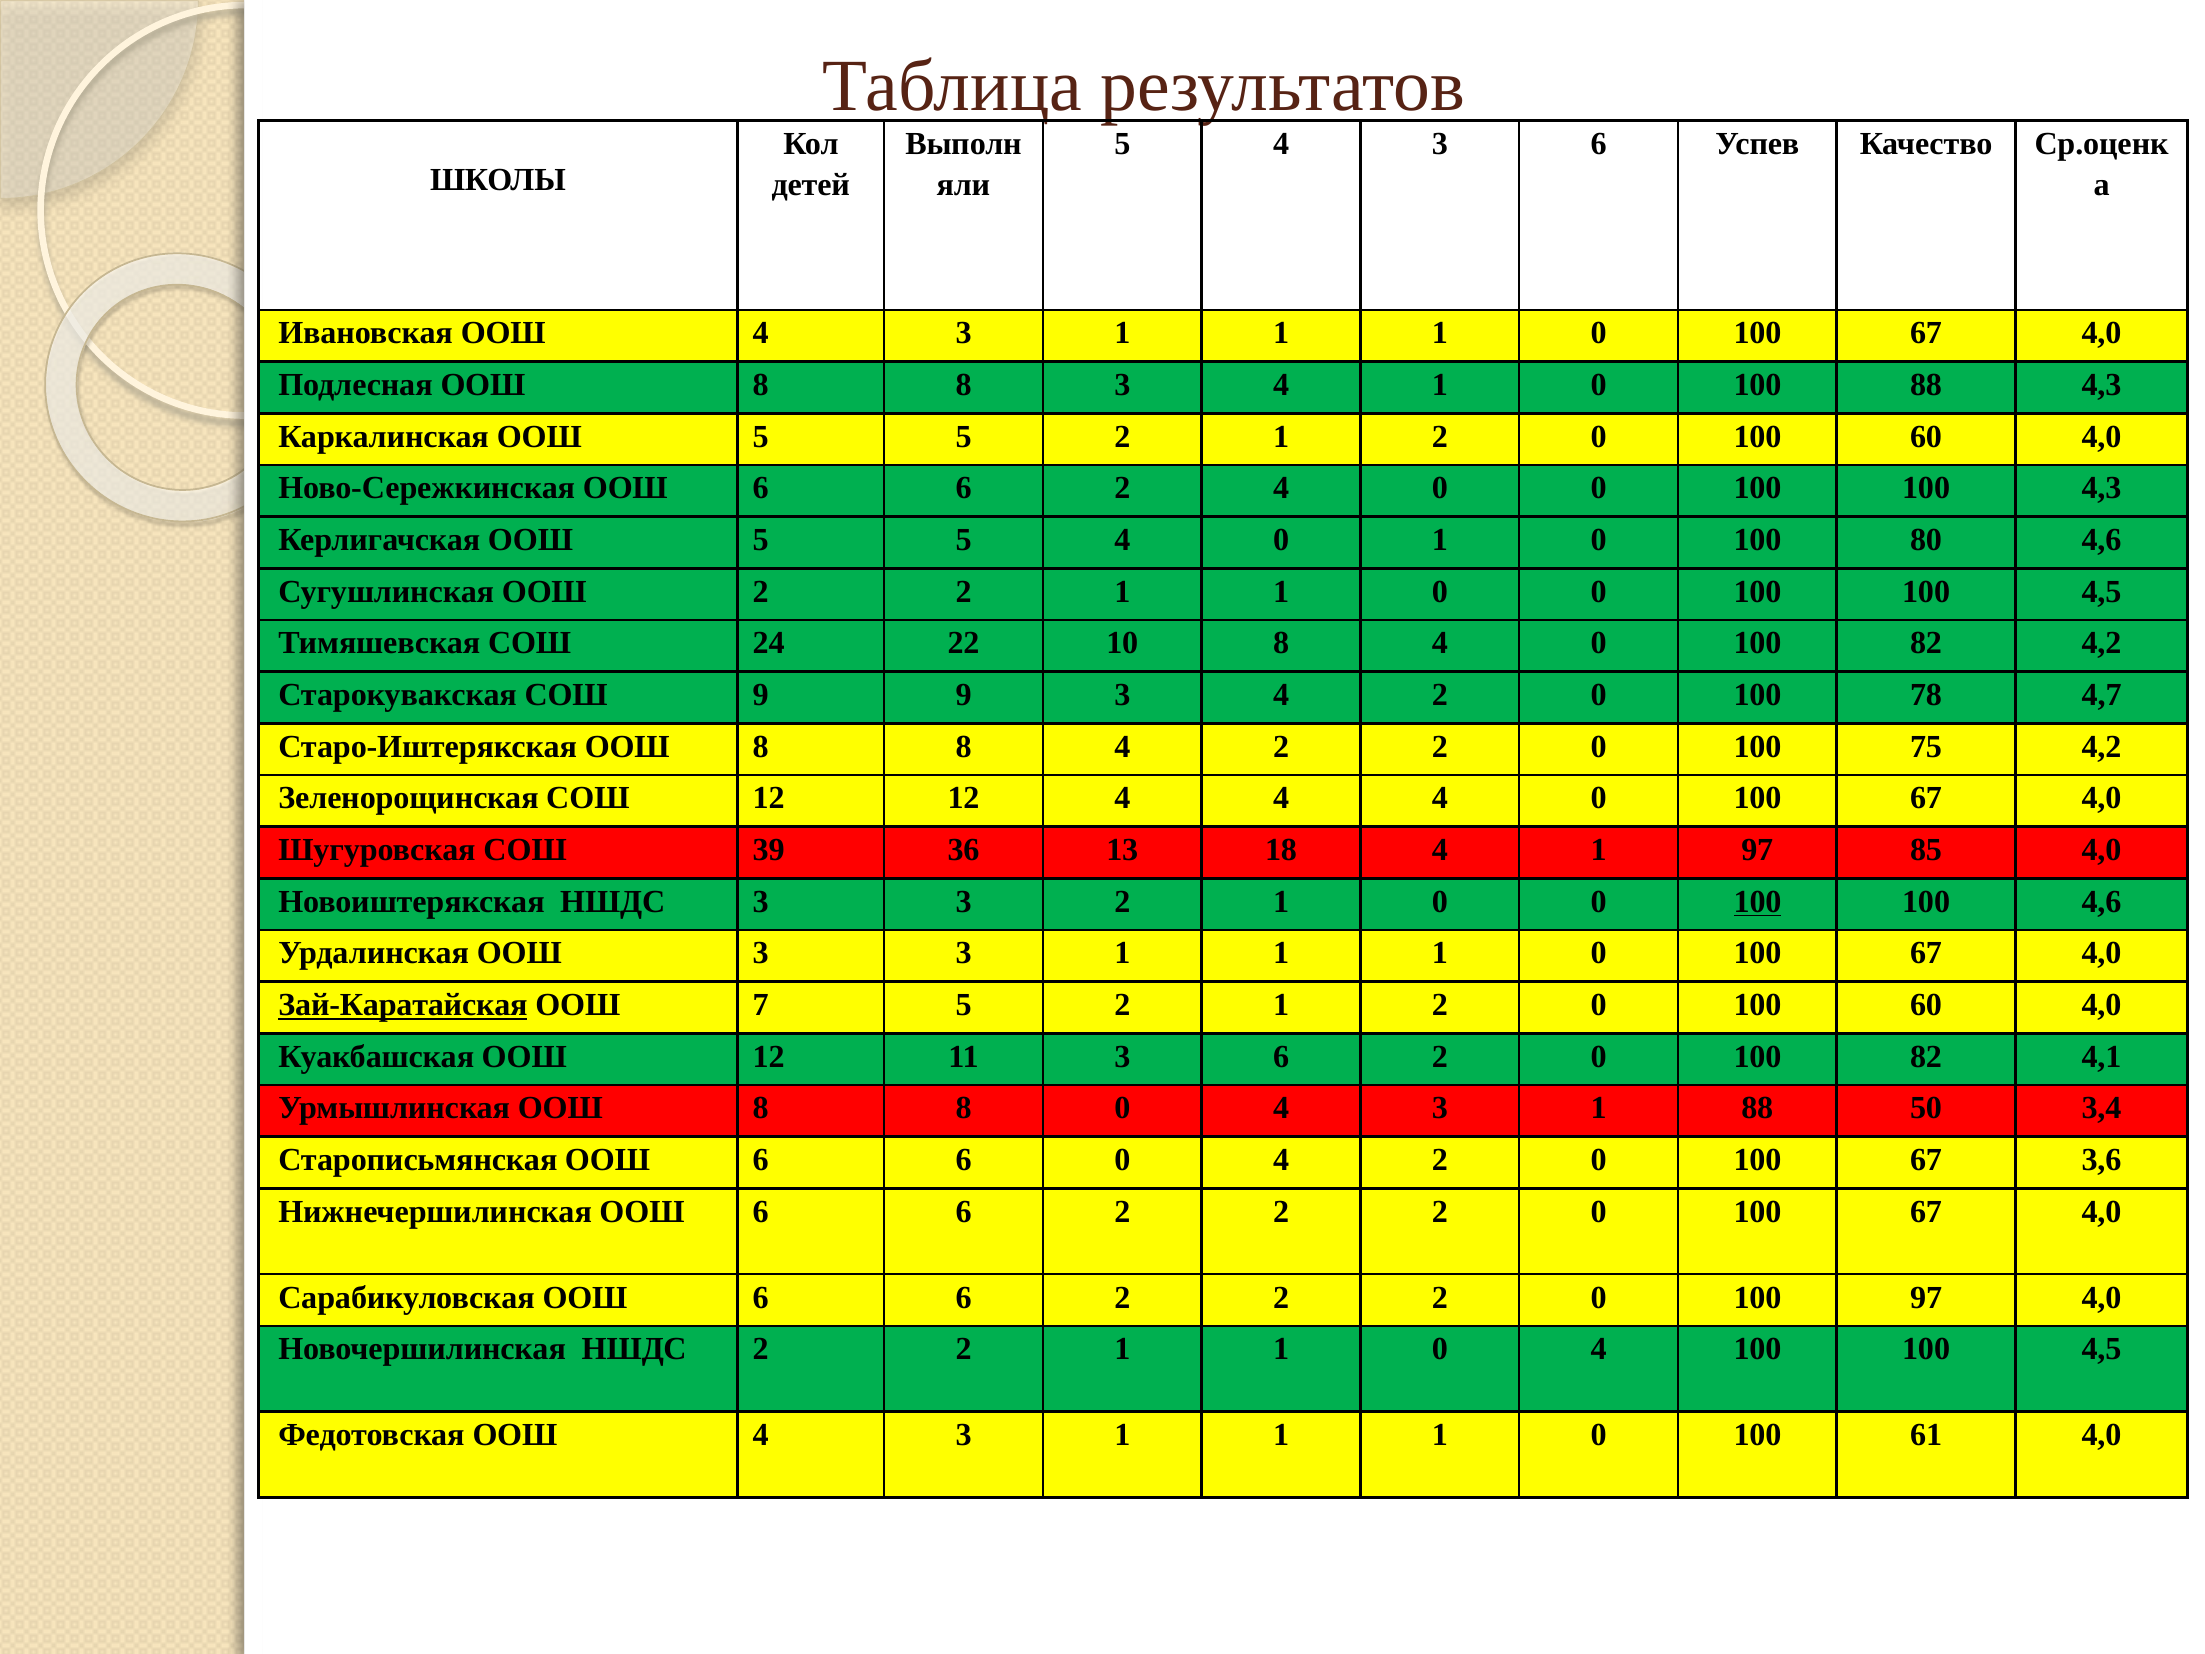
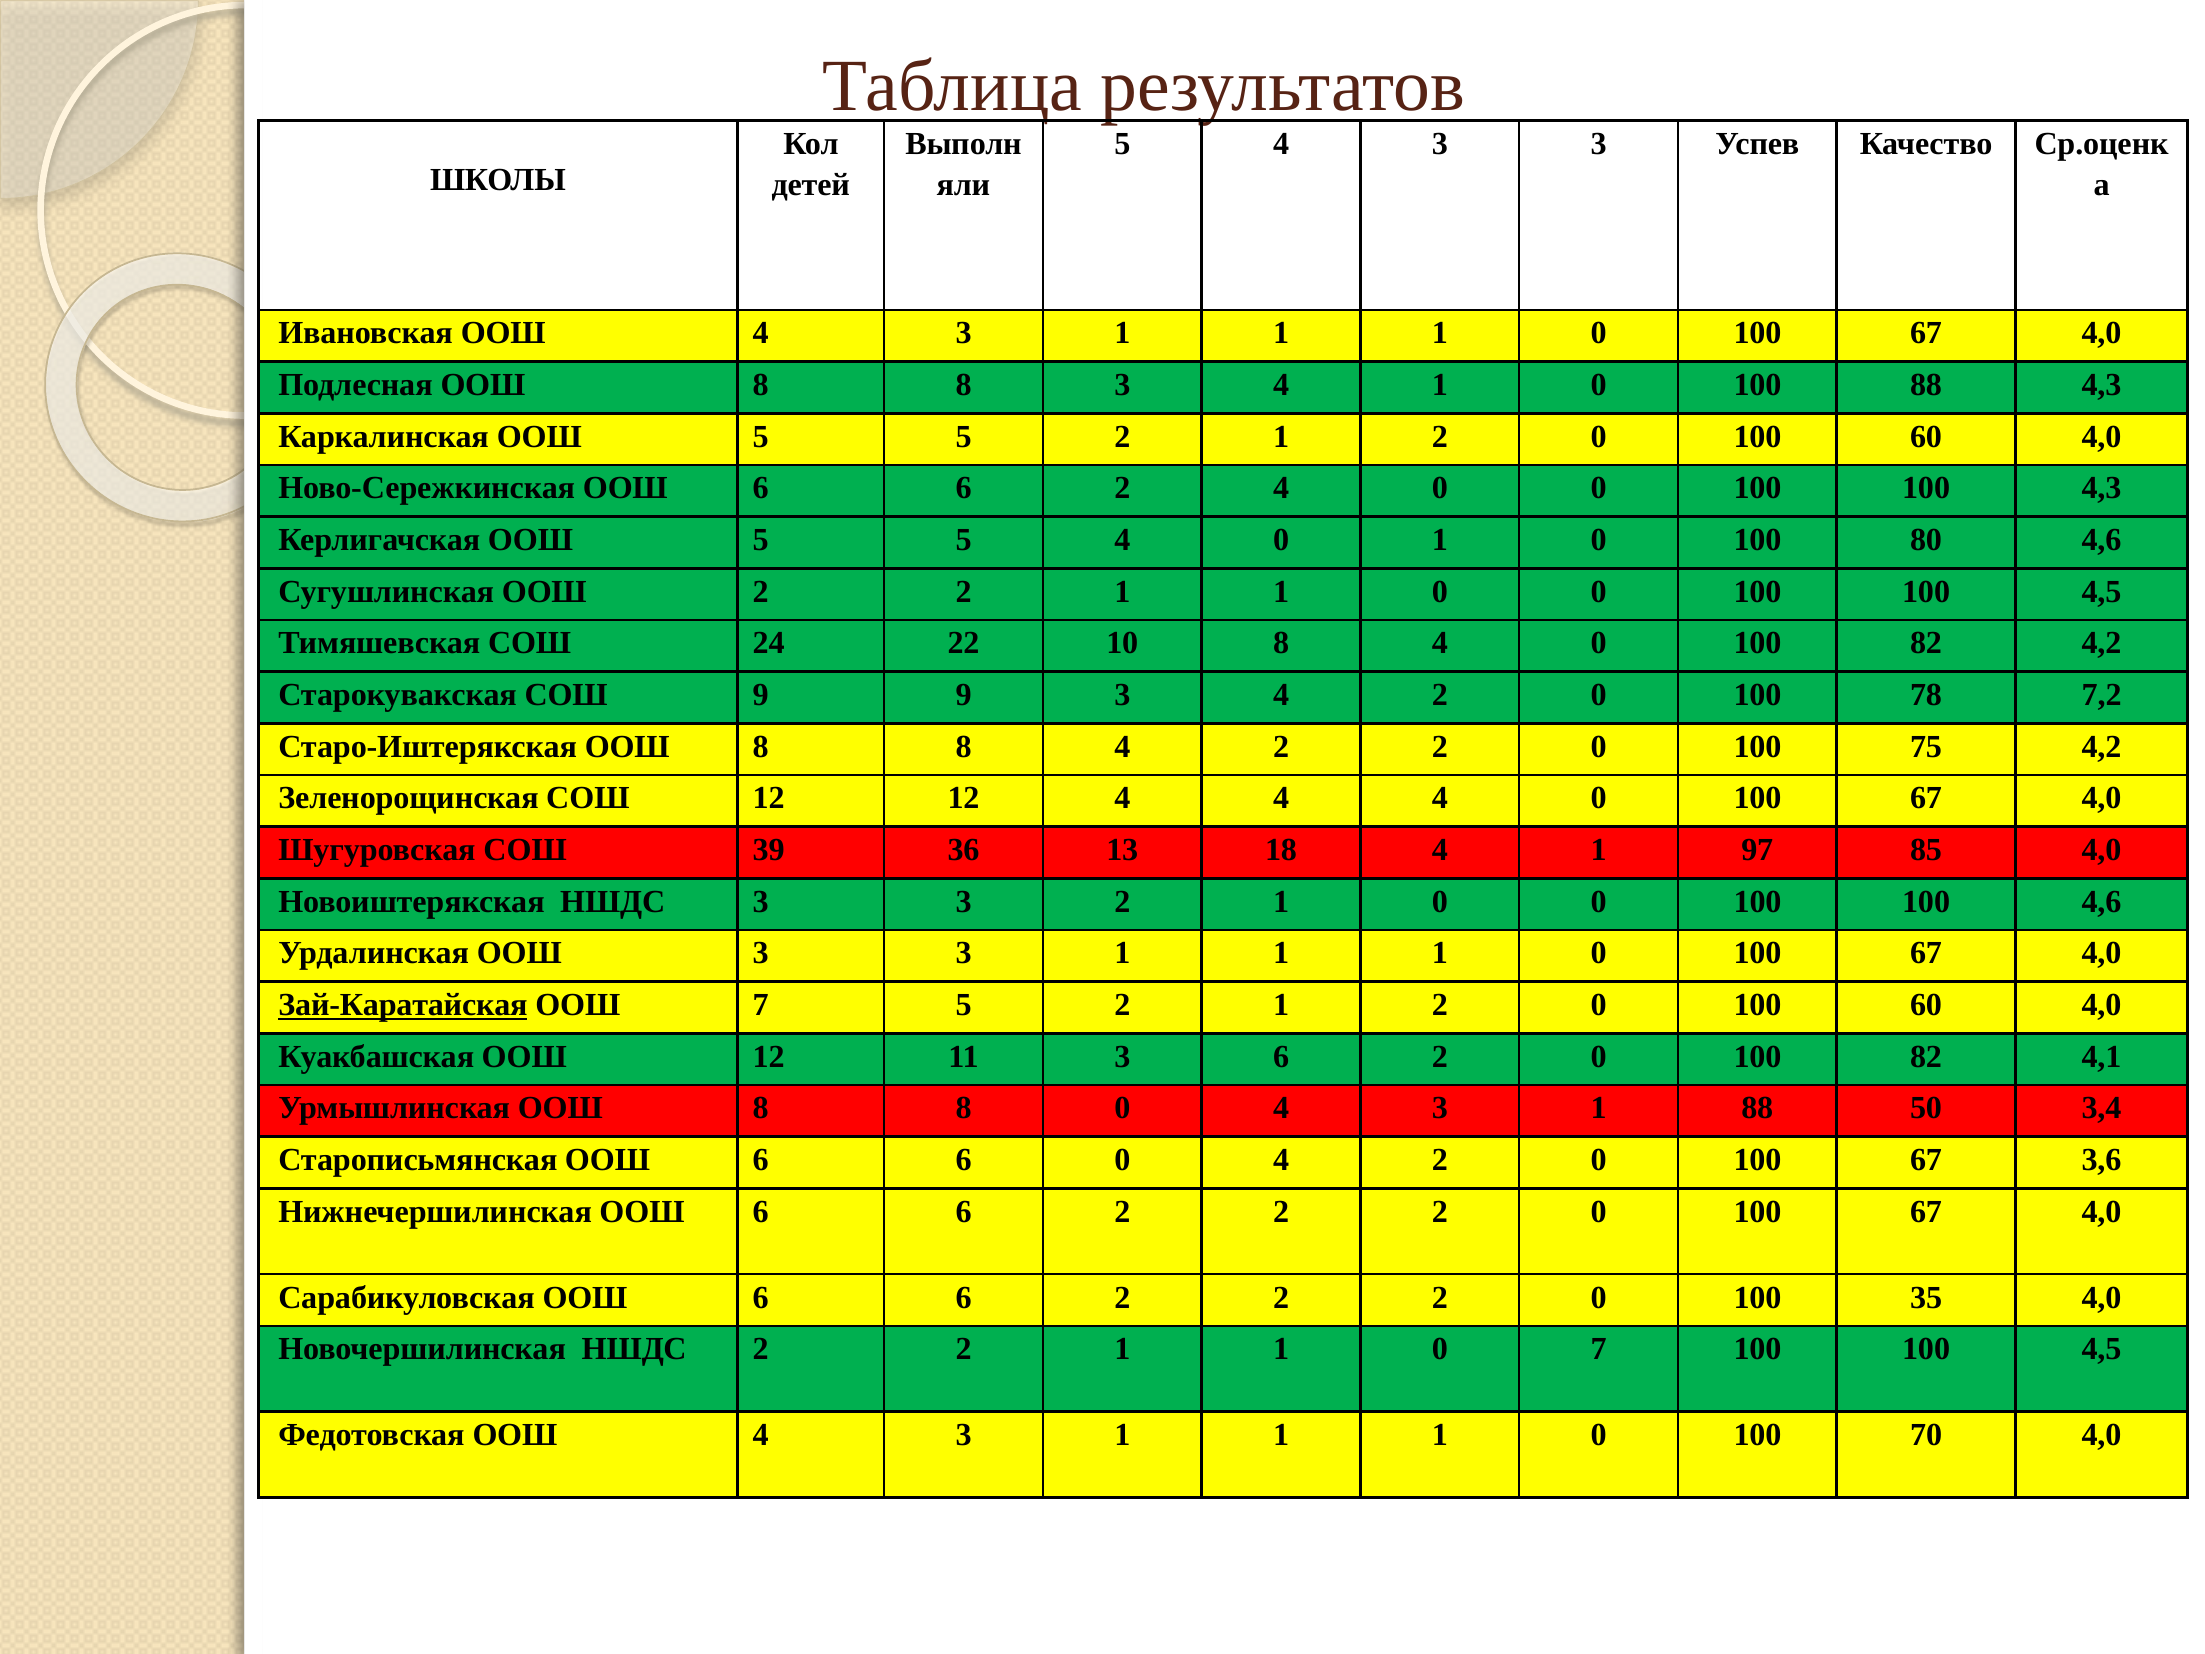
4 3 6: 6 -> 3 (1599, 144)
4,7: 4,7 -> 7,2 (2102, 695)
100 underline: present -> none (1758, 902)
100 97: 97 -> 35 (1926, 1297)
1 0 4: 4 -> 7 (1599, 1349)
61: 61 -> 70 (1926, 1435)
